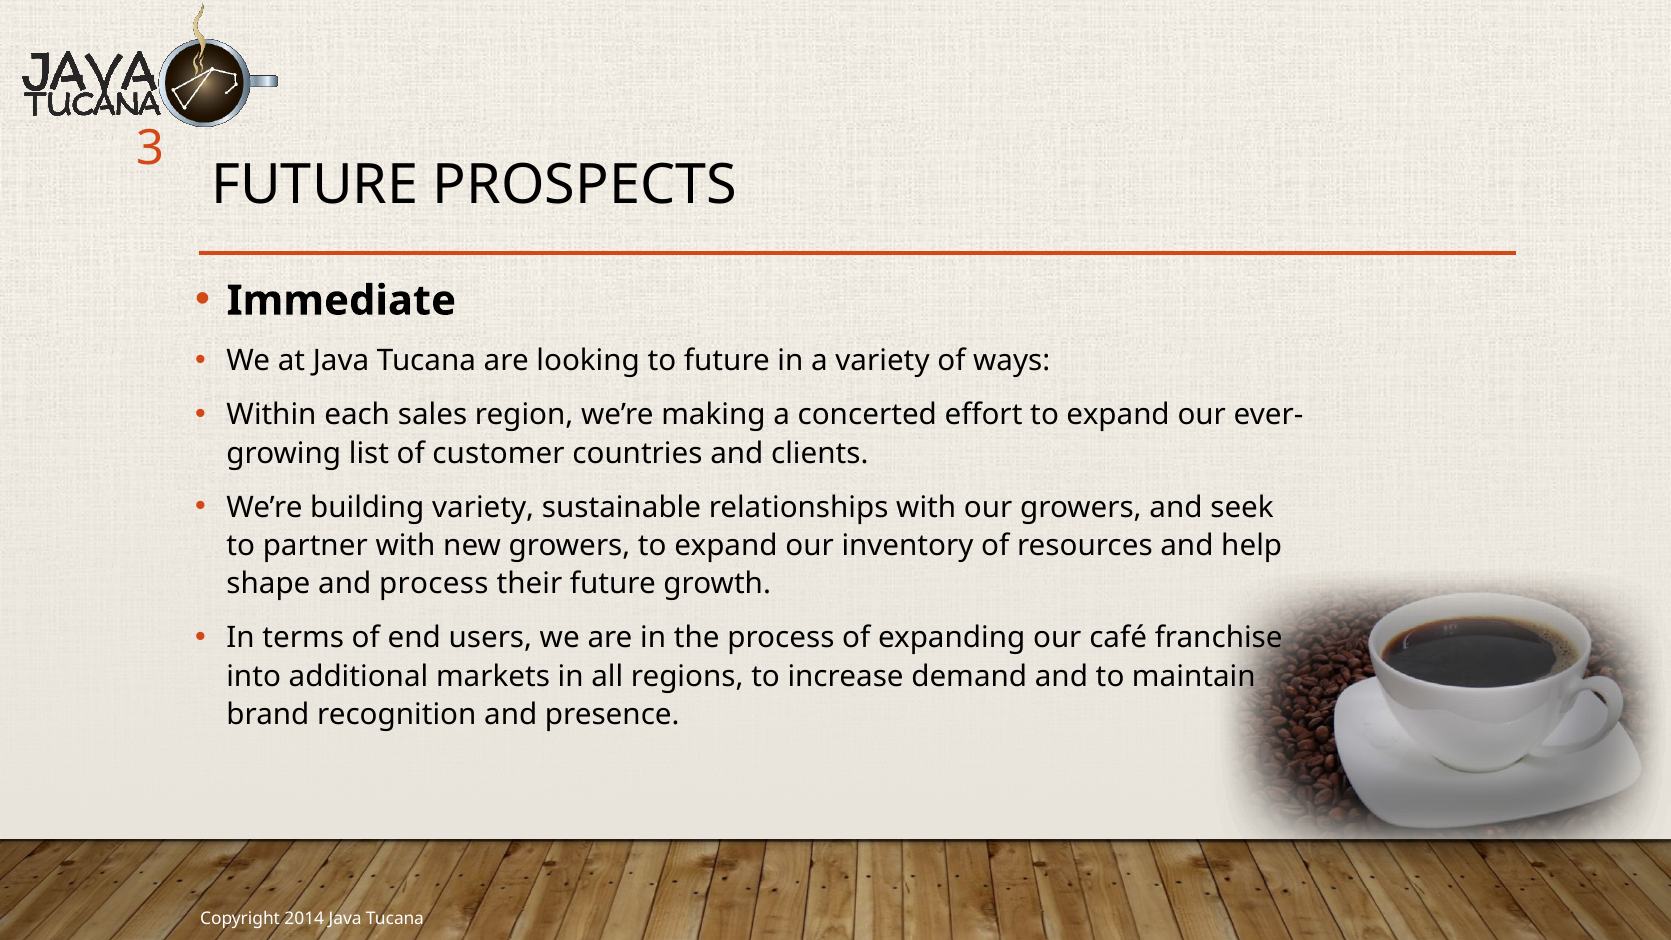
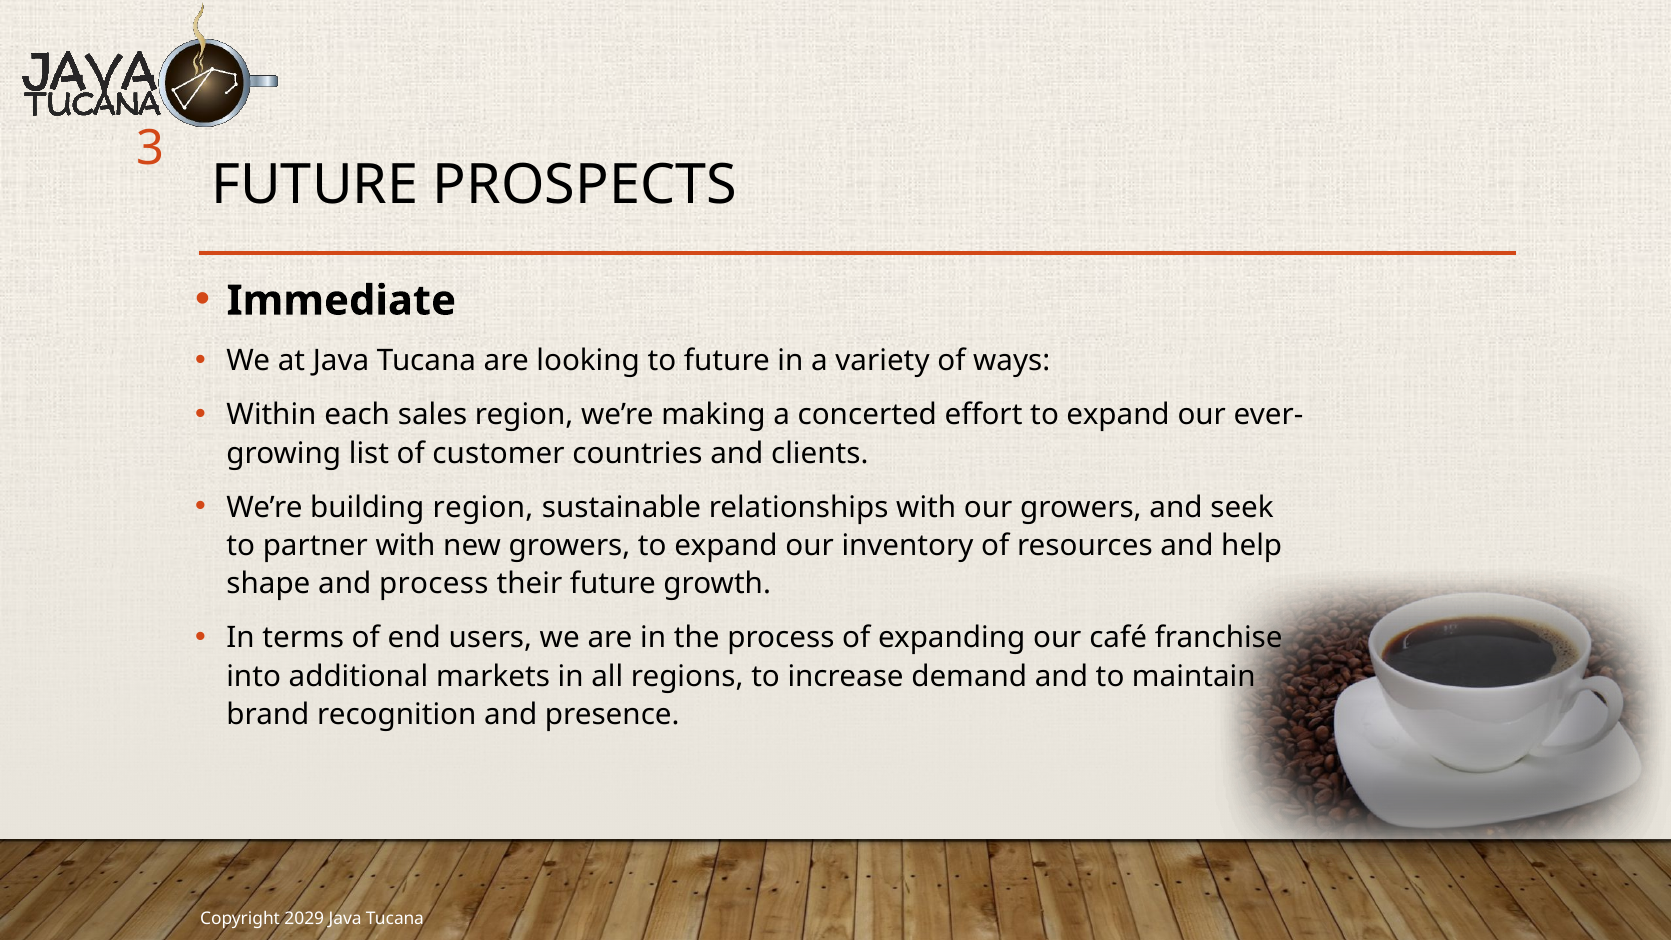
building variety: variety -> region (483, 507)
2014: 2014 -> 2029 (304, 918)
